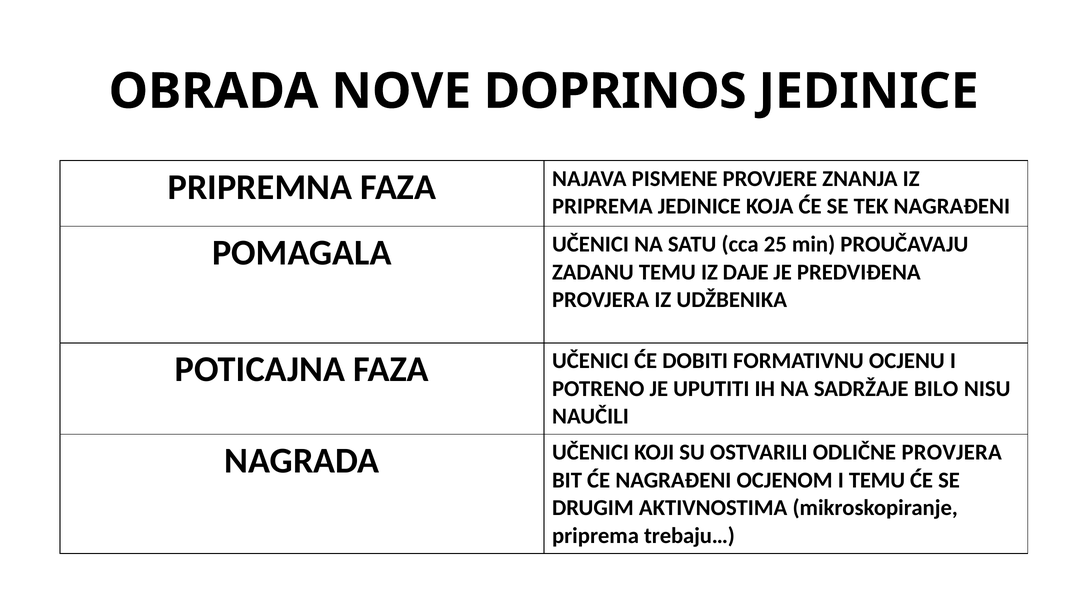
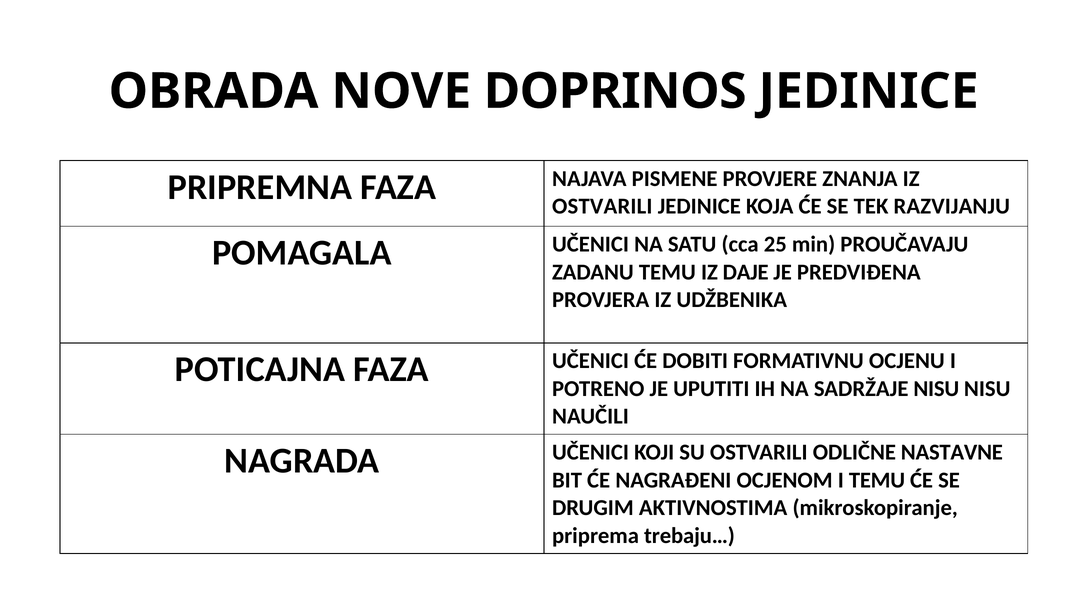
PRIPREMA: PRIPREMA -> OSTVARILI (602, 206)
TEK NAGRAĐENI: NAGRAĐENI -> RAZVIJANJU (952, 206)
SADRŽAJE BILO: BILO -> NISU (936, 389)
ODLIČNE PROVJERA: PROVJERA -> NASTAVNE (952, 452)
